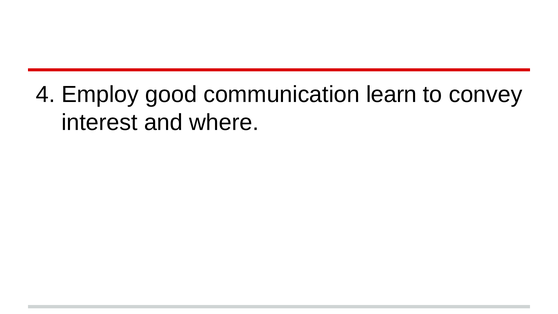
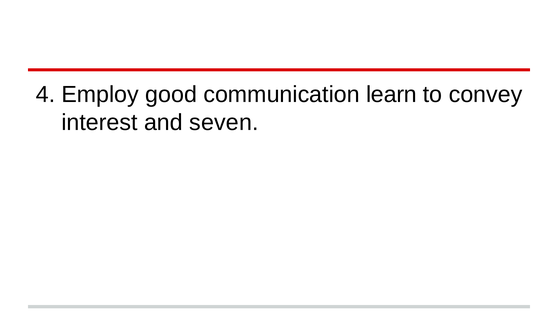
where: where -> seven (224, 122)
